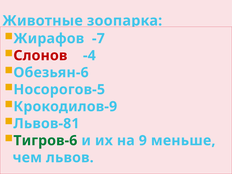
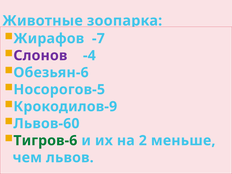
Слонов colour: red -> purple (40, 56)
Львов-81: Львов-81 -> Львов-60 (46, 124)
9: 9 -> 2 (143, 141)
